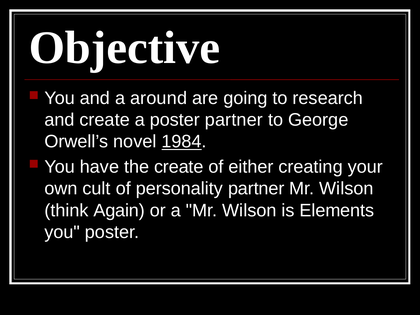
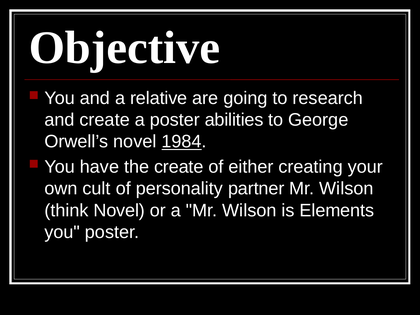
around: around -> relative (159, 98)
poster partner: partner -> abilities (234, 120)
think Again: Again -> Novel (119, 210)
